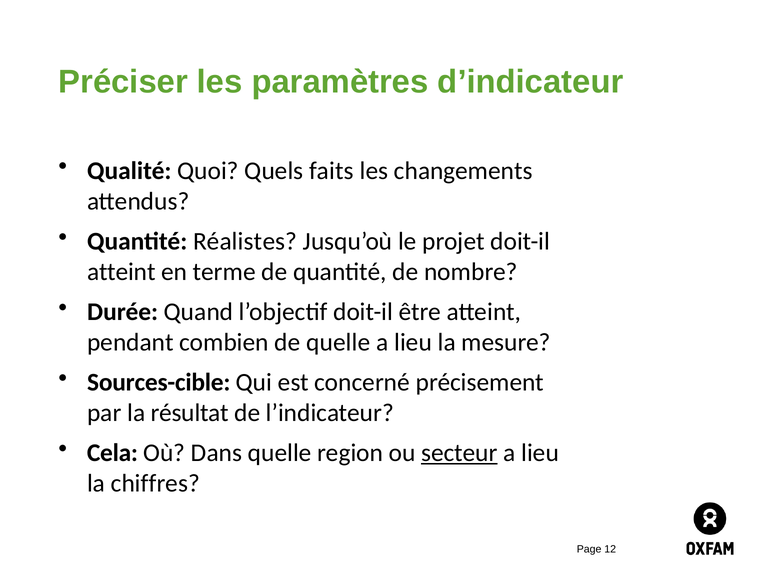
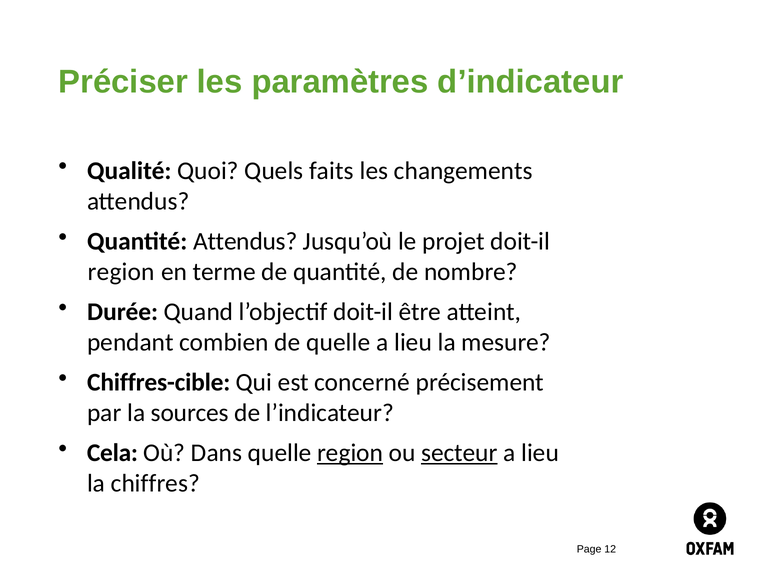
Quantité Réalistes: Réalistes -> Attendus (245, 241)
atteint: atteint -> region (121, 272)
Sources-cible: Sources-cible -> Chiffres-cible (159, 383)
résultat: résultat -> sources (190, 413)
region underline: none -> present (350, 453)
